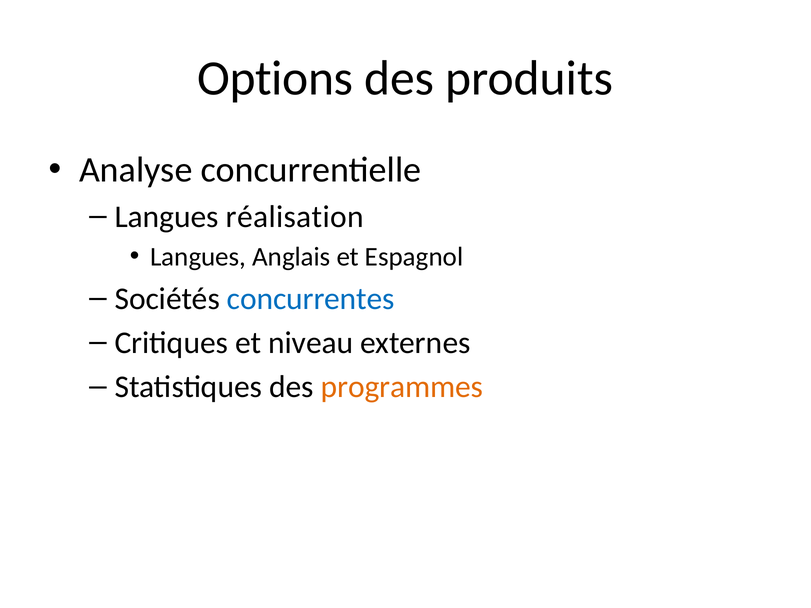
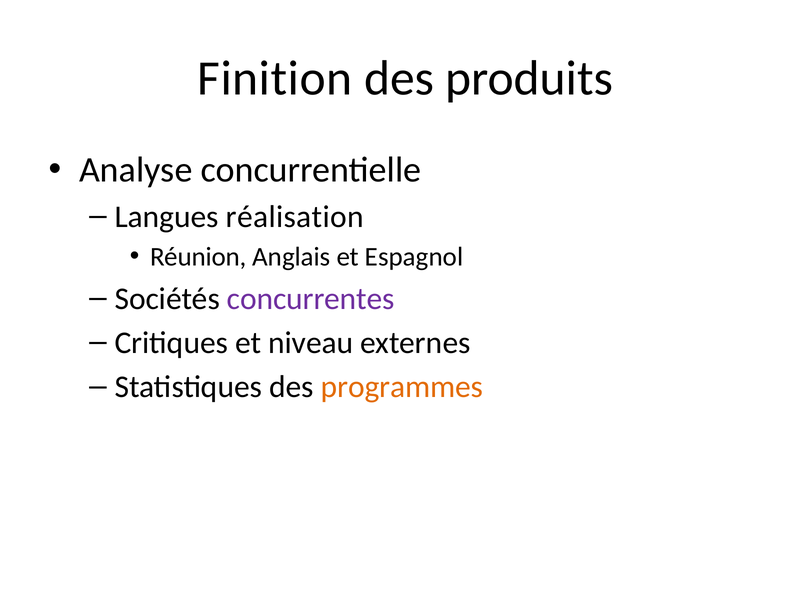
Options: Options -> Finition (275, 79)
Langues: Langues -> Réunion (198, 257)
concurrentes colour: blue -> purple (311, 299)
